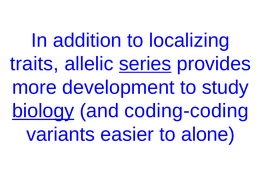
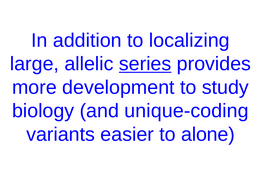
traits: traits -> large (34, 64)
biology underline: present -> none (43, 111)
coding-coding: coding-coding -> unique-coding (187, 111)
